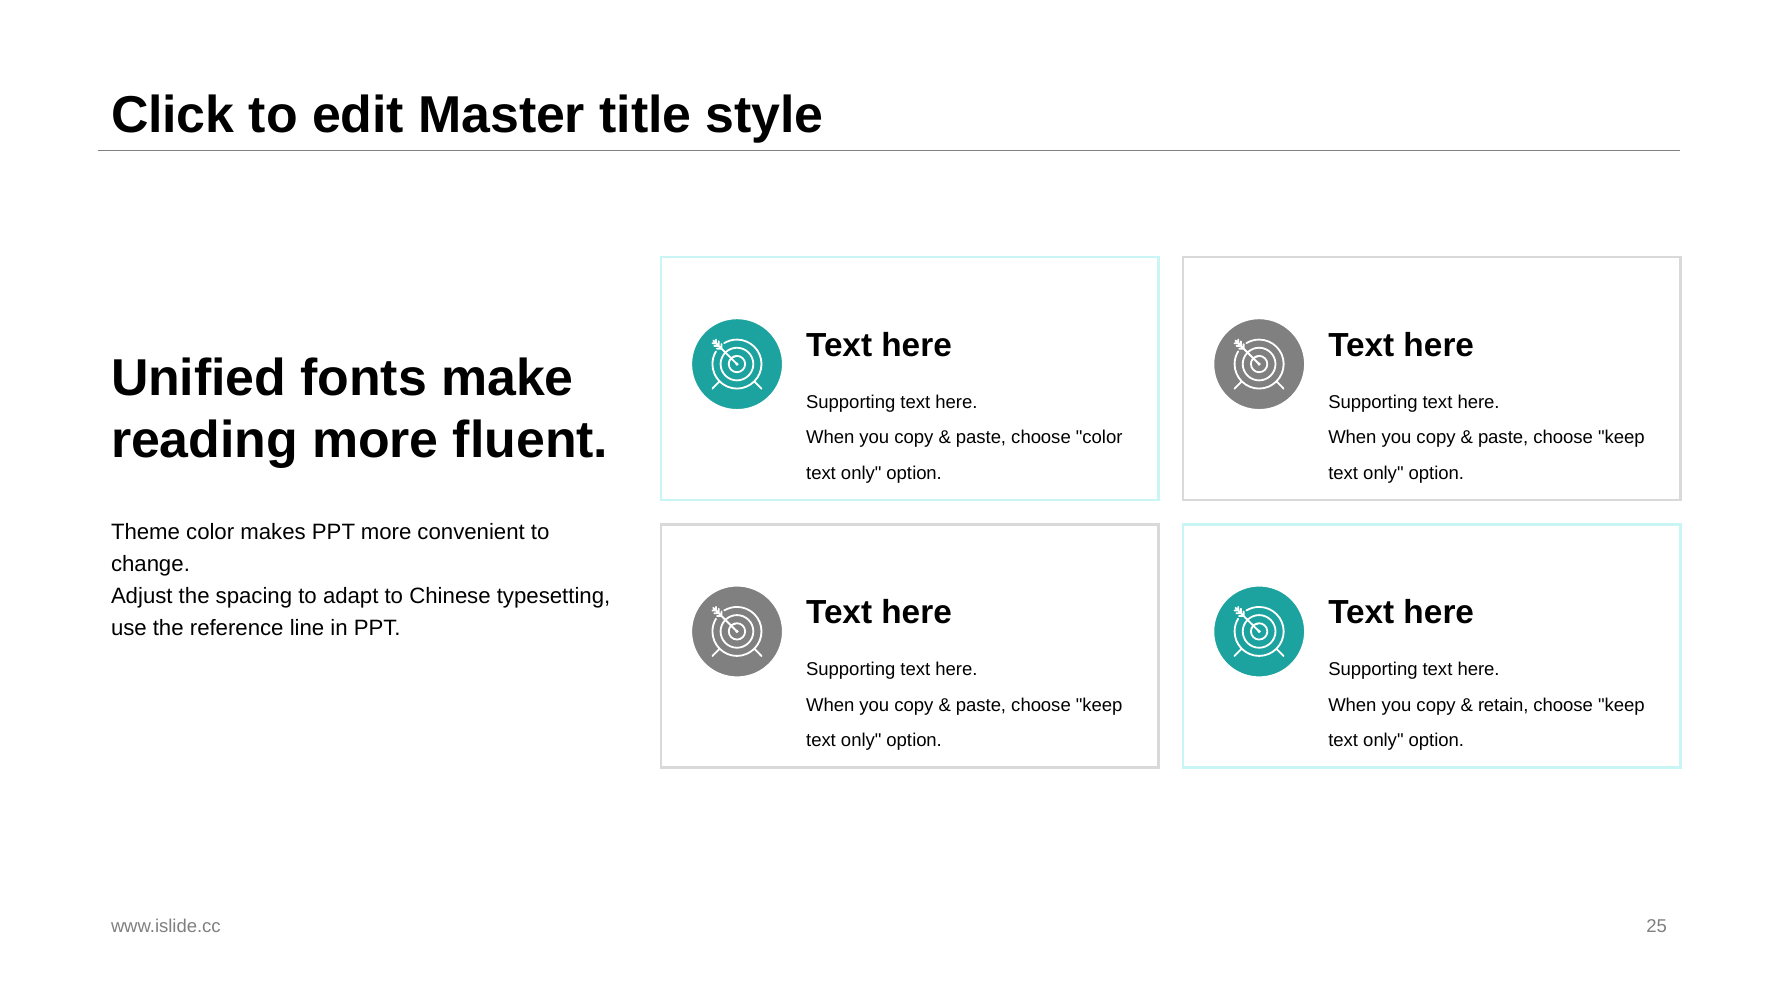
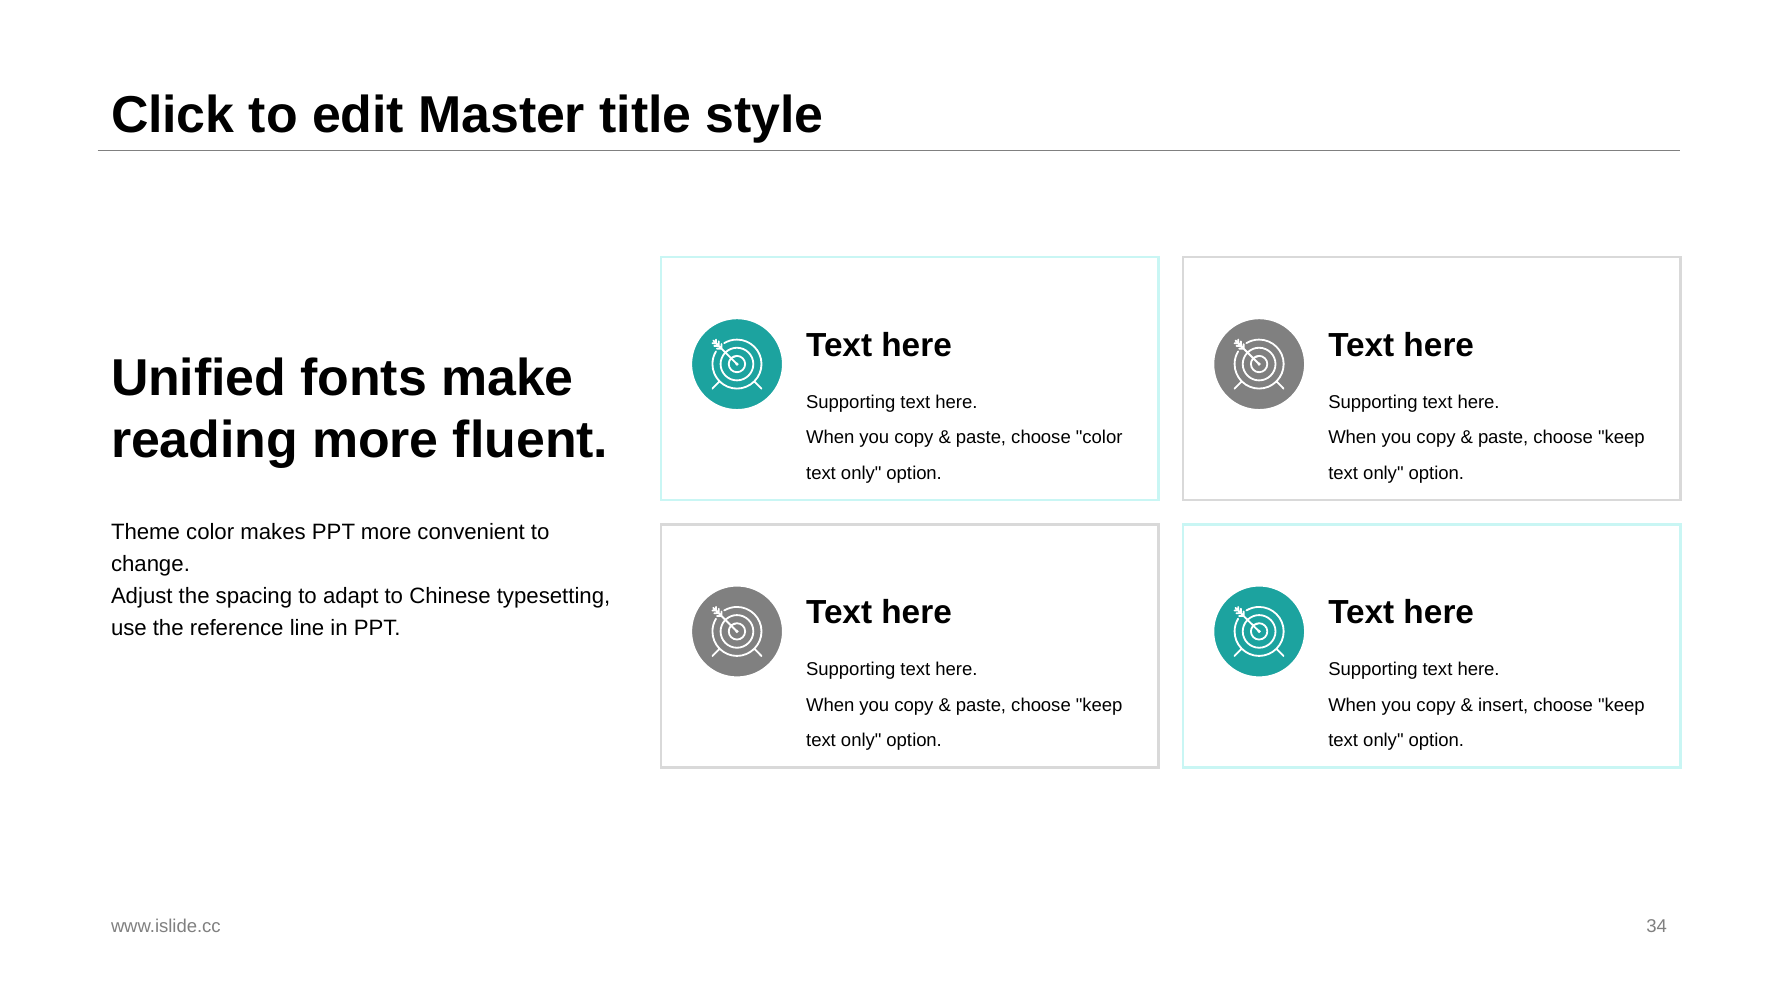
retain: retain -> insert (1503, 705)
25: 25 -> 34 (1657, 926)
